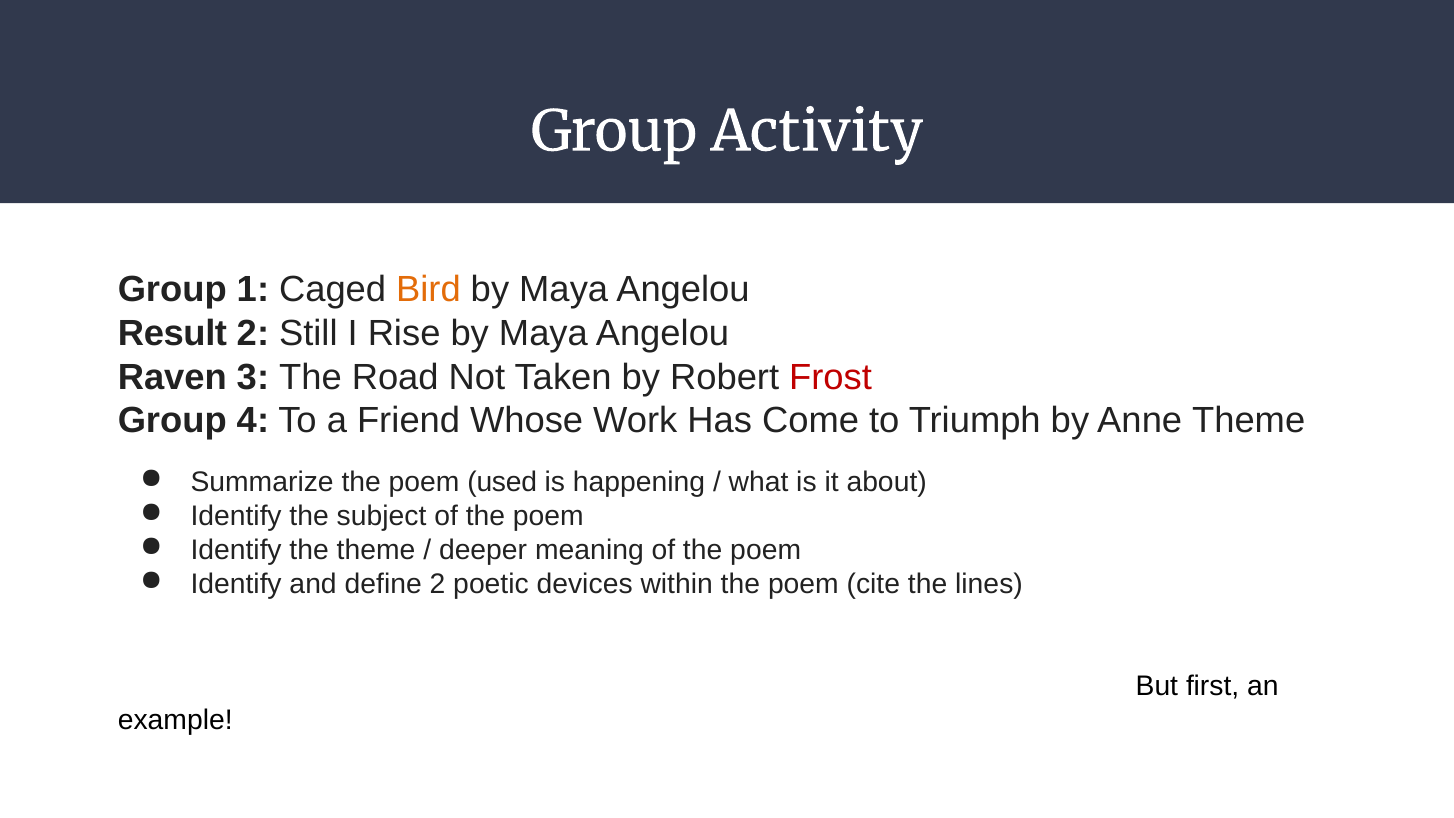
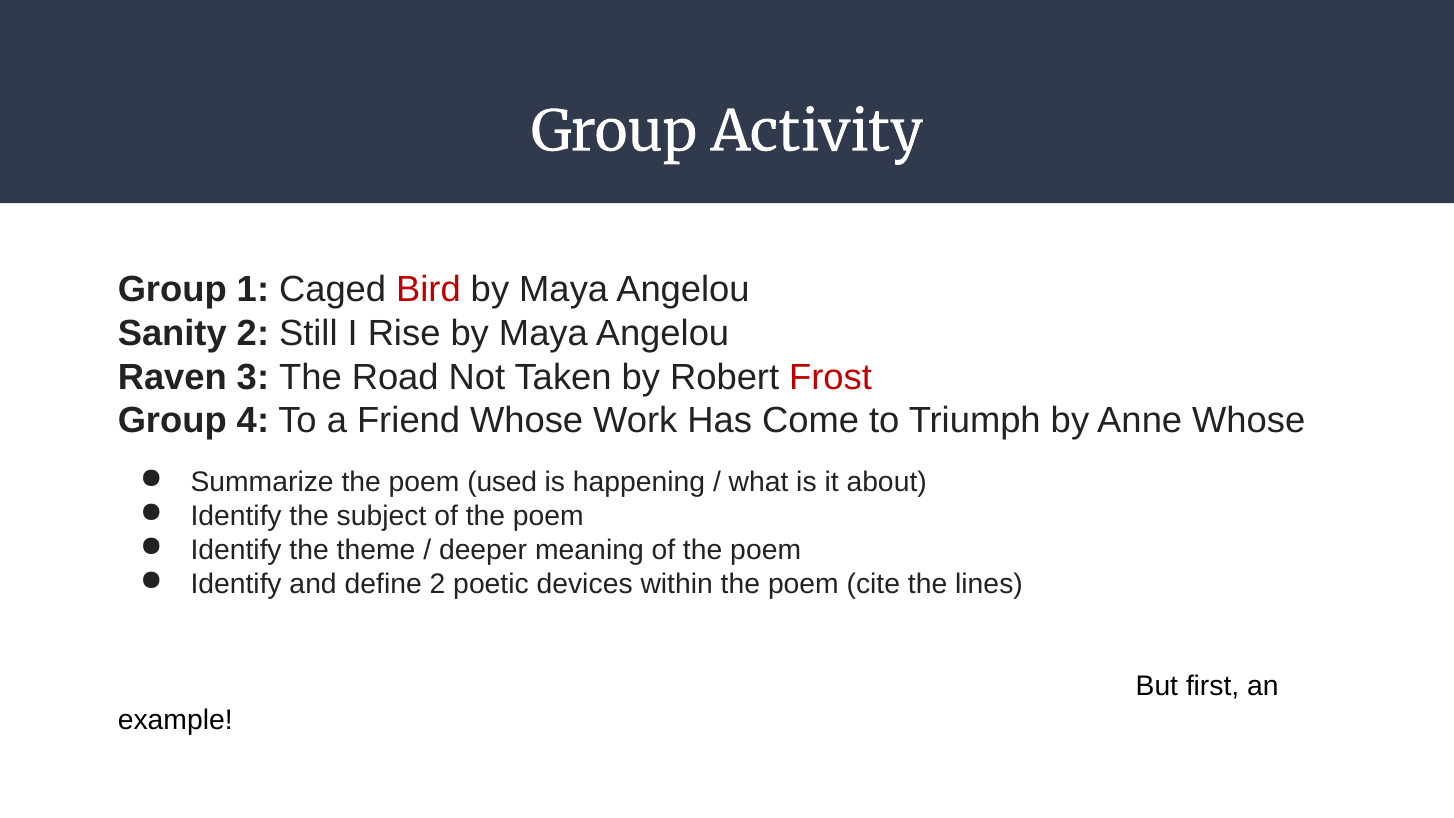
Bird colour: orange -> red (428, 290)
Result: Result -> Sanity (172, 334)
Anne Theme: Theme -> Whose (1249, 421)
